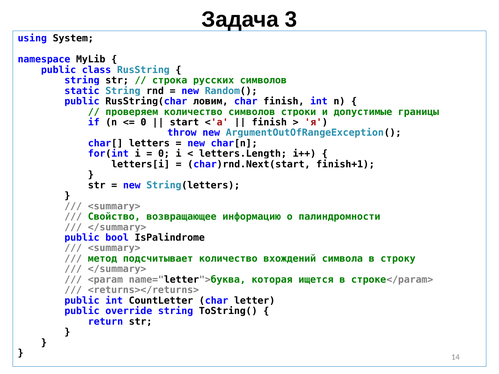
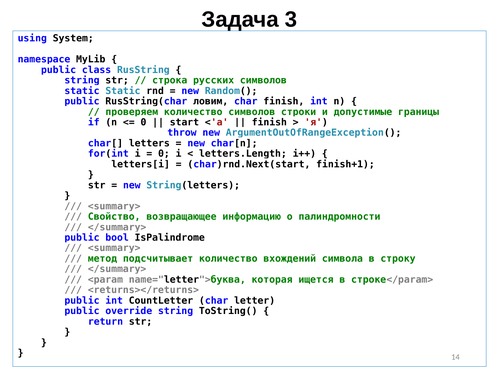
static String: String -> Static (123, 91)
